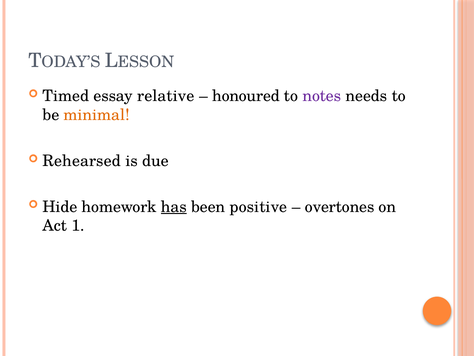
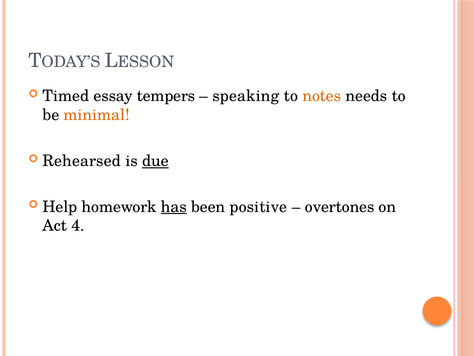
relative: relative -> tempers (166, 96)
honoured: honoured -> speaking (246, 96)
notes colour: purple -> orange (322, 96)
due underline: none -> present (155, 161)
Hide: Hide -> Help (60, 206)
1: 1 -> 4 (78, 225)
